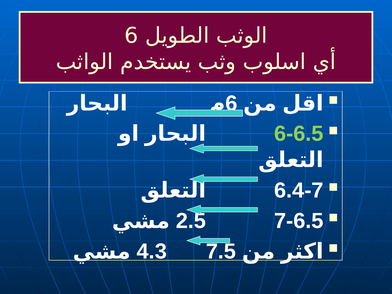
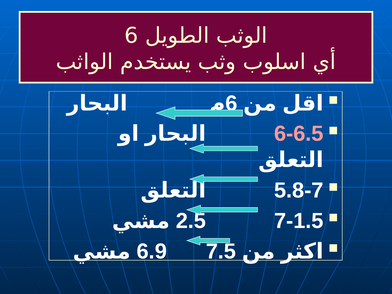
6-6.5 colour: light green -> pink (299, 134)
6.4-7: 6.4-7 -> 5.8-7 (299, 190)
7-6.5: 7-6.5 -> 7-1.5 (299, 221)
4.3: 4.3 -> 6.9 (152, 251)
